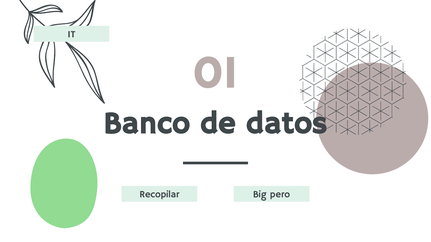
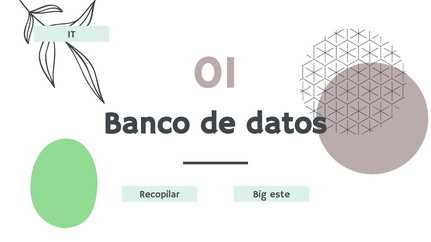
pero: pero -> este (280, 195)
